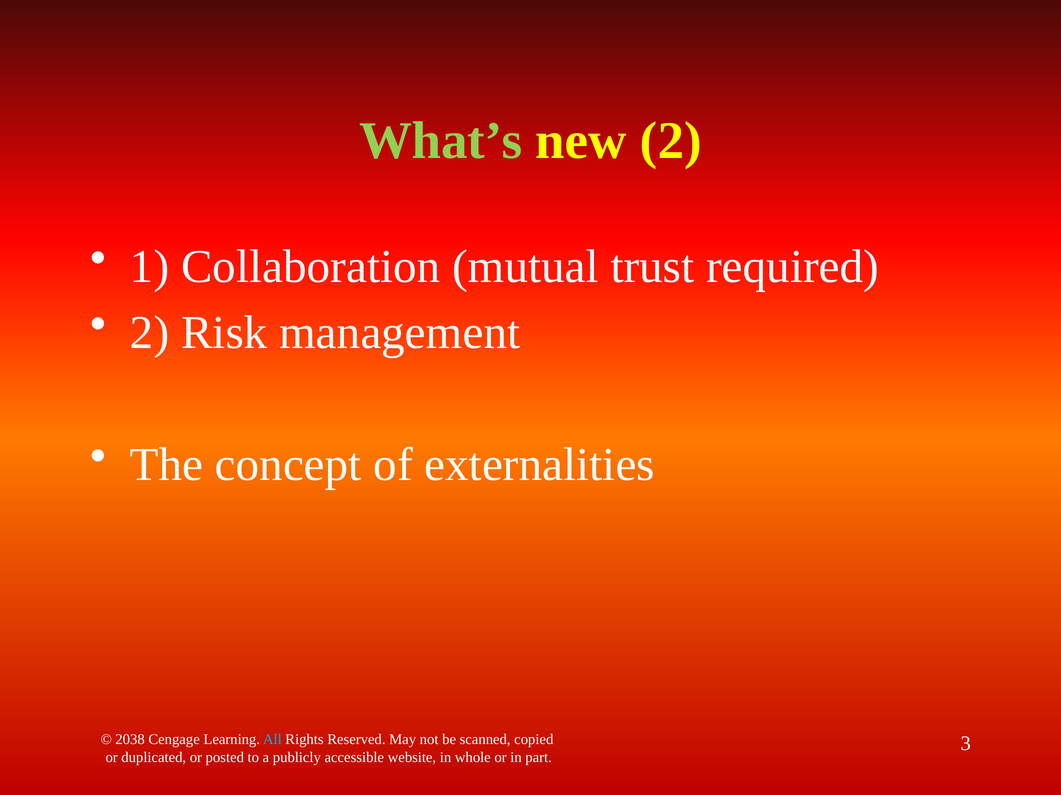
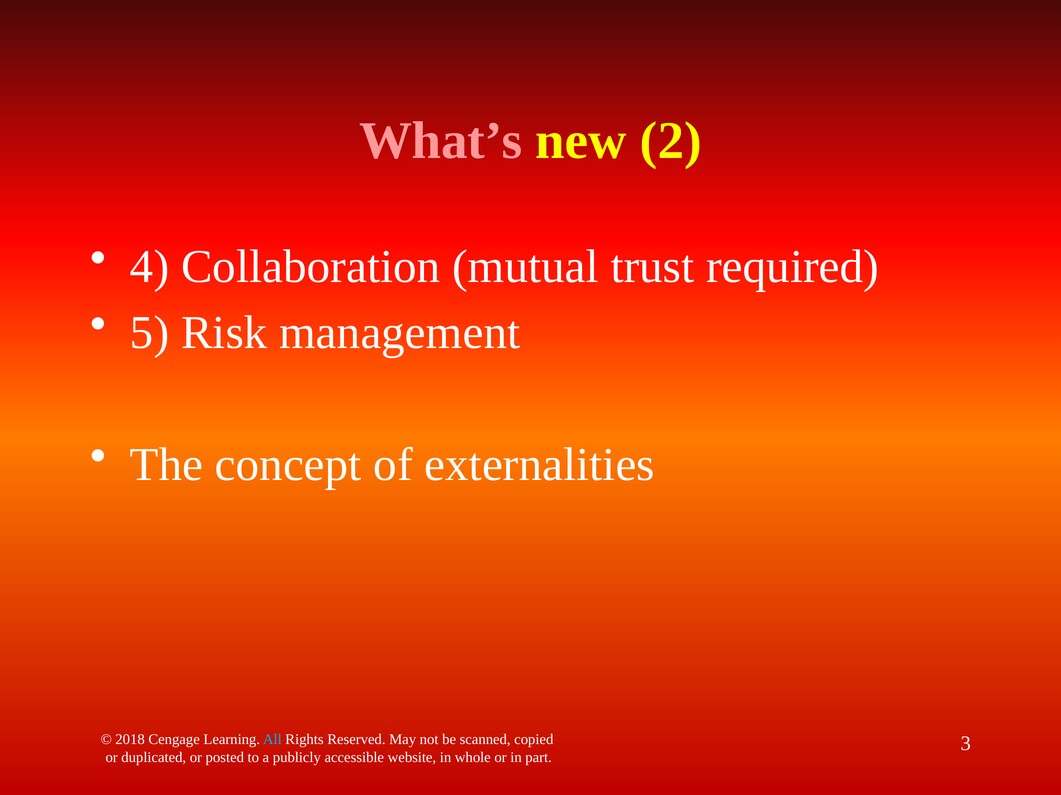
What’s colour: light green -> pink (441, 141)
1: 1 -> 4 (150, 267)
2: 2 -> 5 (150, 333)
2038: 2038 -> 2018 (130, 740)
